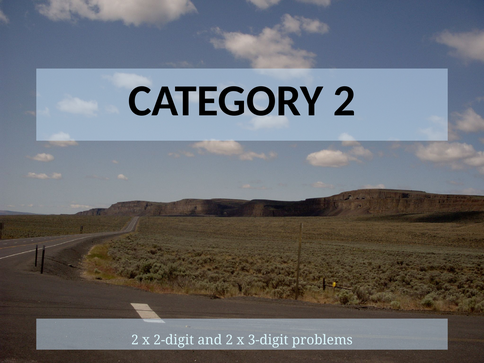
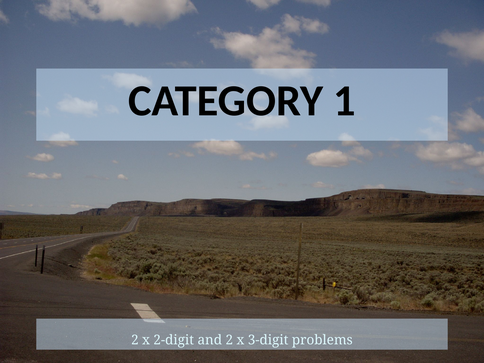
CATEGORY 2: 2 -> 1 (344, 101)
